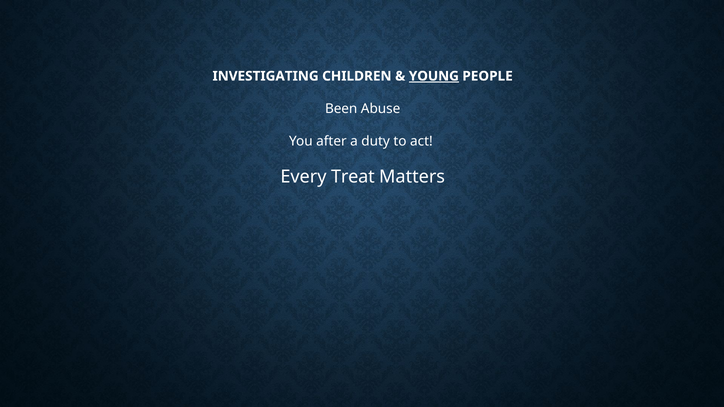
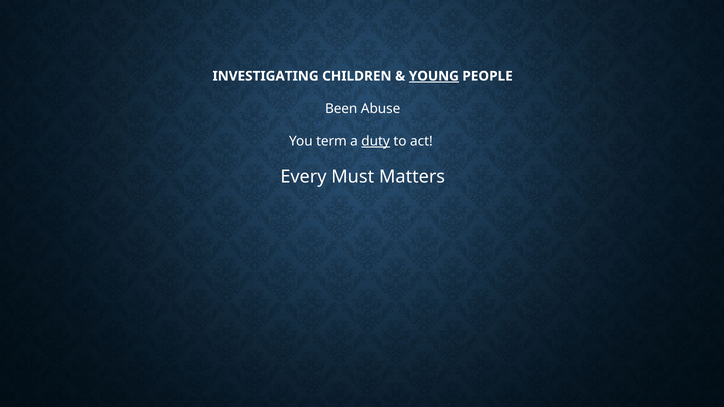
after: after -> term (331, 141)
duty underline: none -> present (376, 141)
Treat: Treat -> Must (353, 177)
